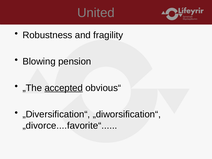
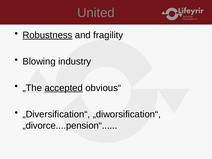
Robustness underline: none -> present (47, 35)
pension: pension -> industry (75, 62)
„divorce....favorite“: „divorce....favorite“ -> „divorce....pension“ (70, 126)
